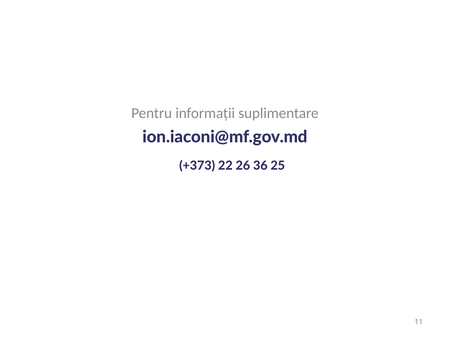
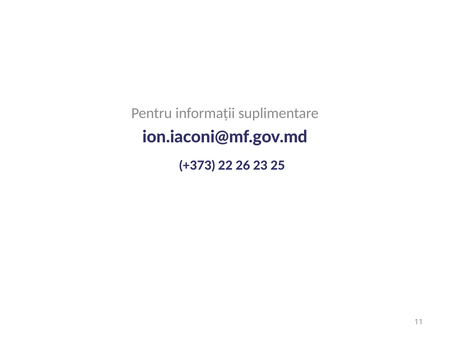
36: 36 -> 23 (260, 165)
